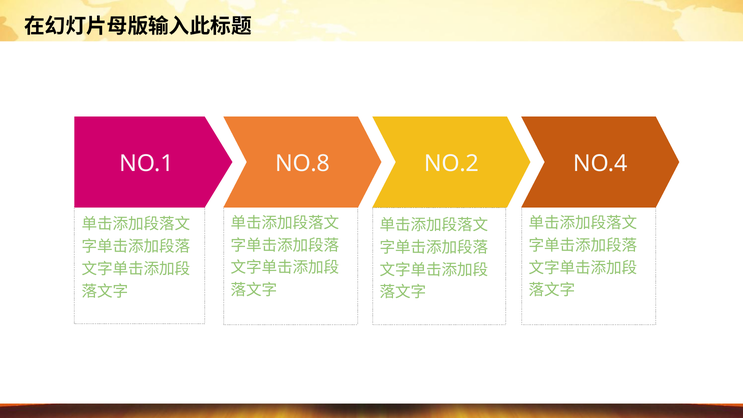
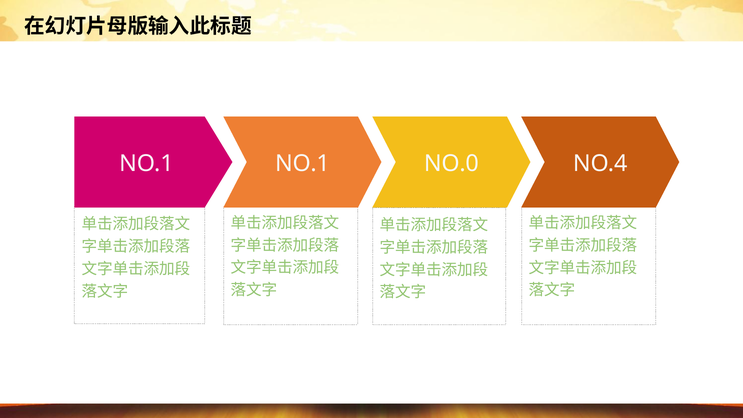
NO.8: NO.8 -> NO.1 (302, 164)
NO.2: NO.2 -> NO.0 (451, 164)
